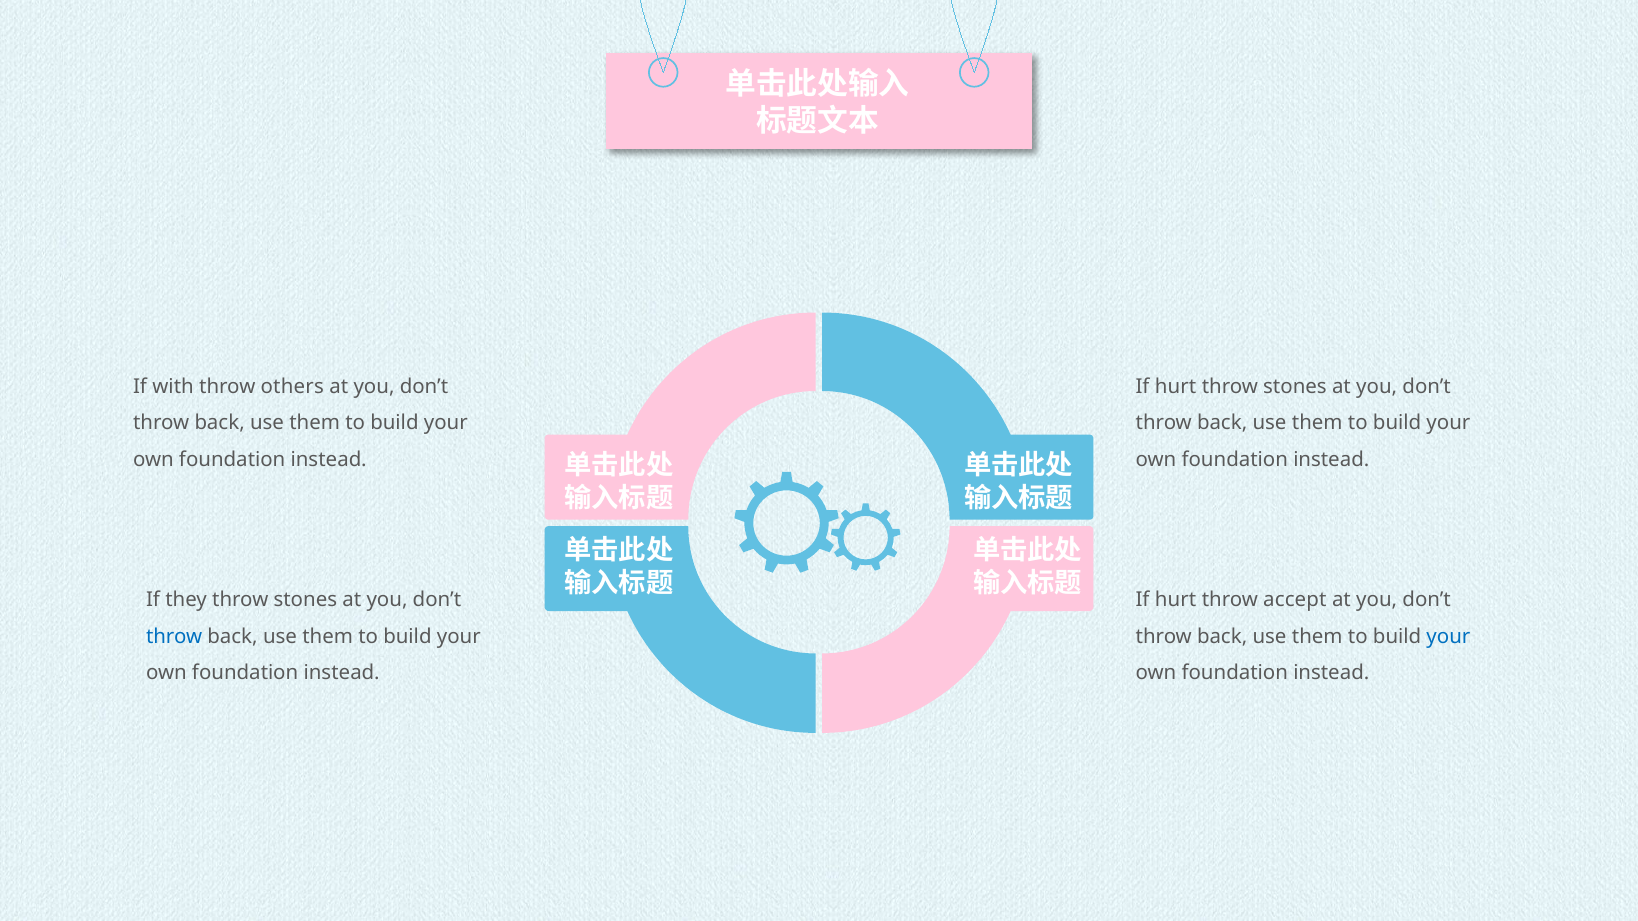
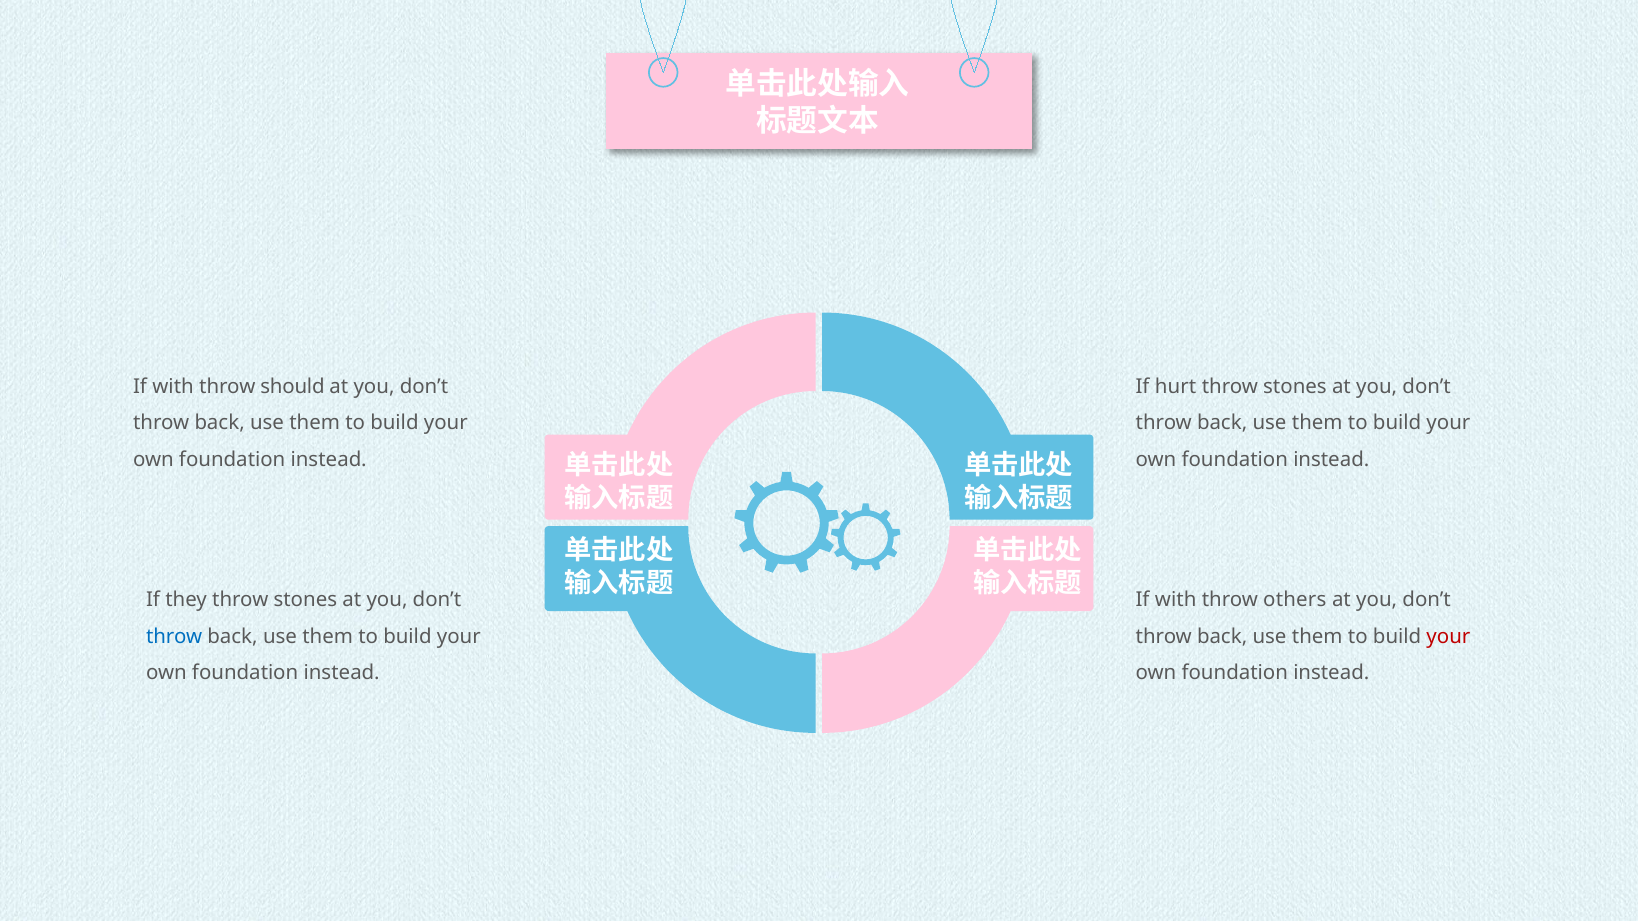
others: others -> should (292, 386)
hurt: hurt -> with (1176, 600)
accept: accept -> others (1295, 600)
your colour: blue -> red (1448, 637)
